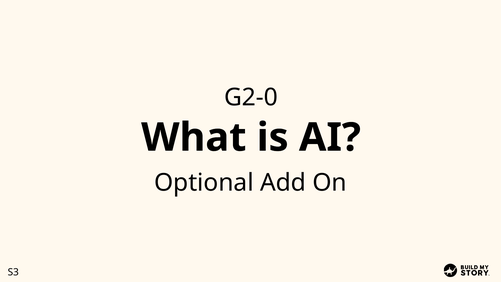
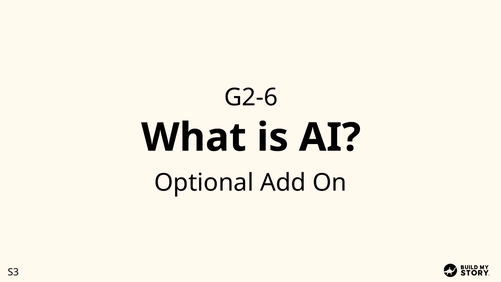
G2-0: G2-0 -> G2-6 (251, 97)
